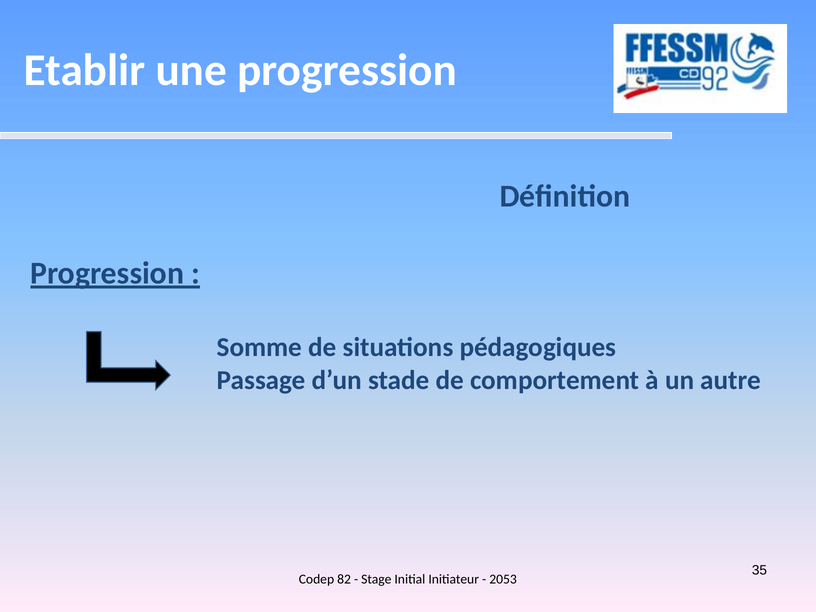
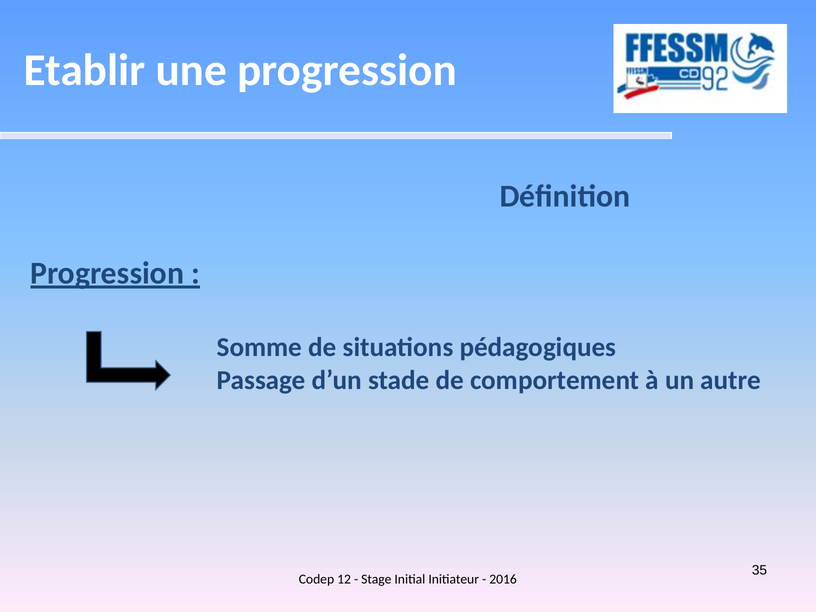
82: 82 -> 12 (344, 580)
2053: 2053 -> 2016 (503, 580)
